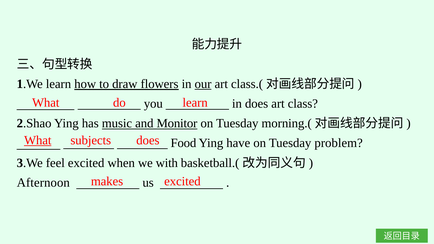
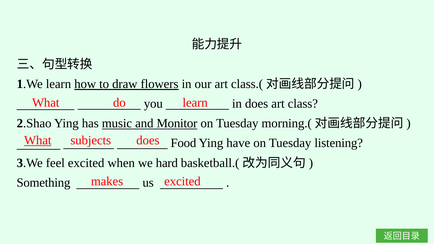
our underline: present -> none (203, 84)
problem: problem -> listening (339, 143)
with: with -> hard (167, 163)
Afternoon: Afternoon -> Something (43, 183)
